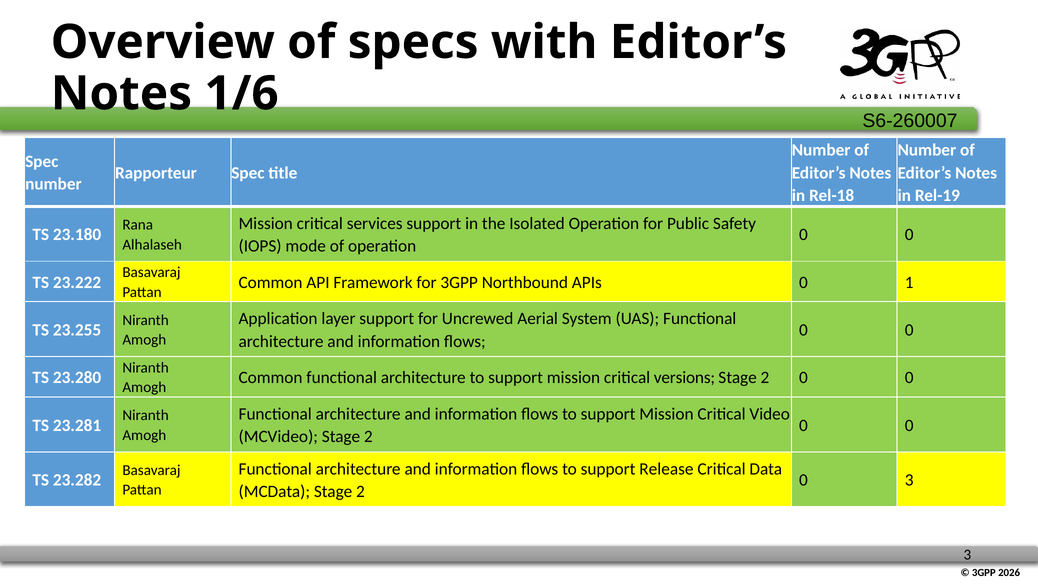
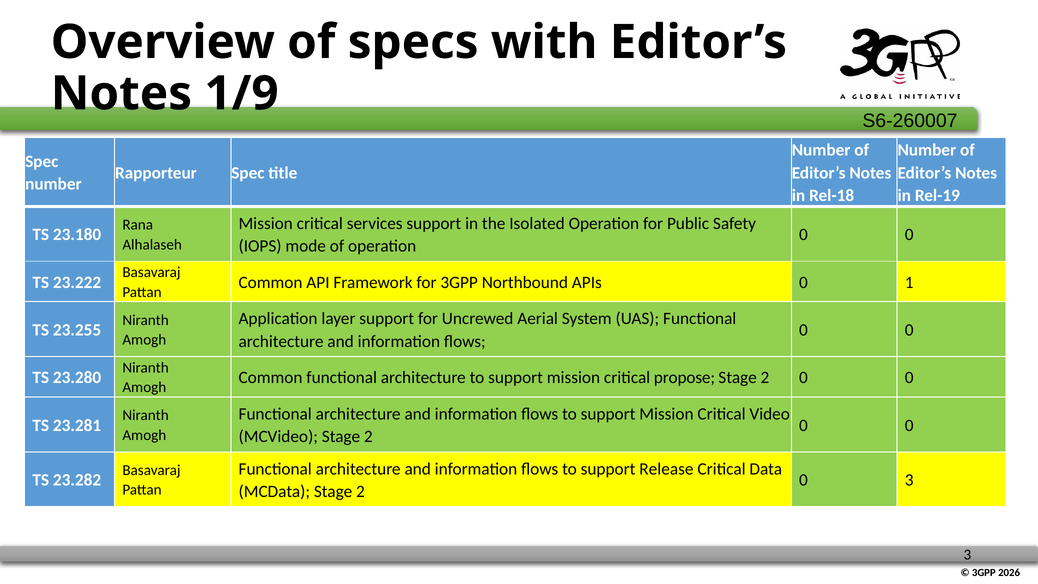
1/6: 1/6 -> 1/9 (242, 94)
versions: versions -> propose (684, 378)
